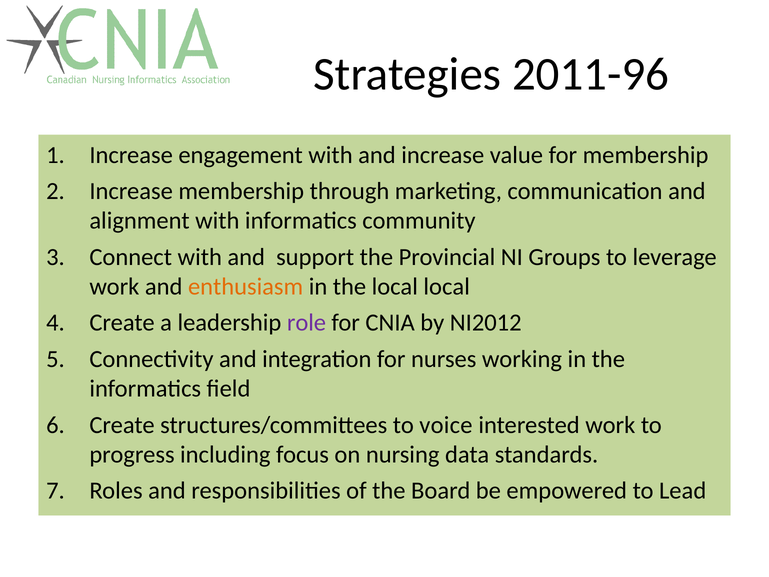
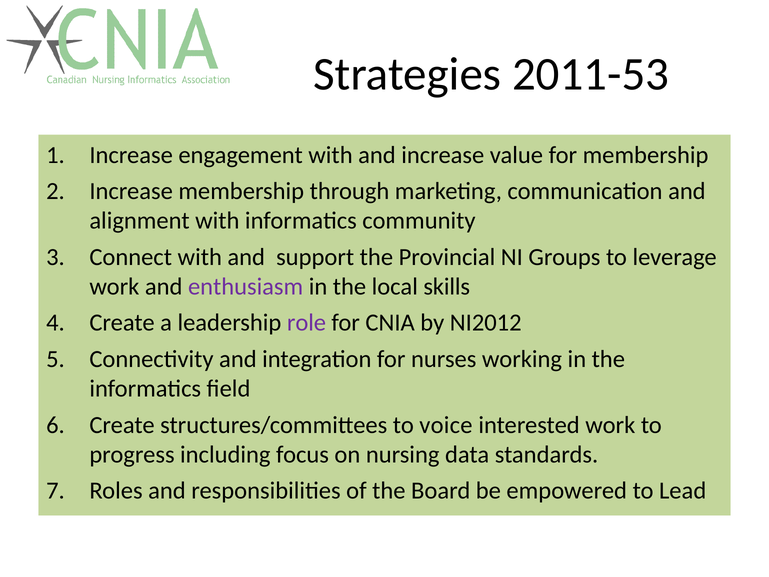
2011-96: 2011-96 -> 2011-53 (591, 74)
enthusiasm colour: orange -> purple (246, 286)
local local: local -> skills (447, 286)
